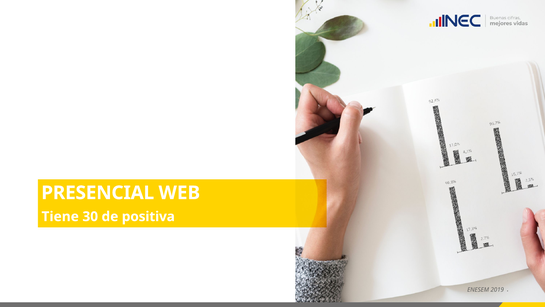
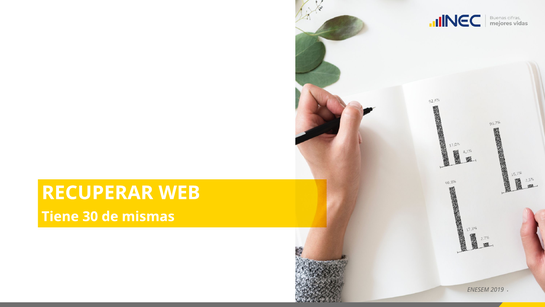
PRESENCIAL: PRESENCIAL -> RECUPERAR (98, 193)
positiva: positiva -> mismas (148, 216)
